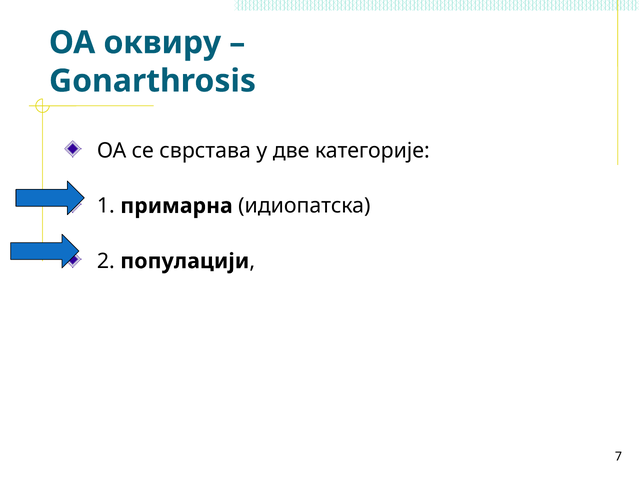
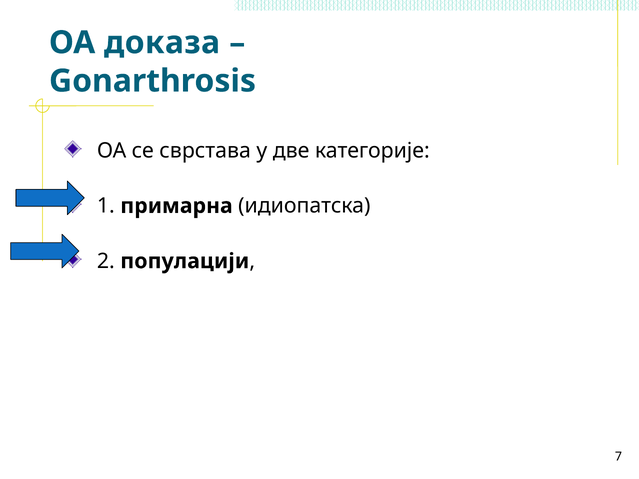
оквиру: оквиру -> доказа (162, 43)
